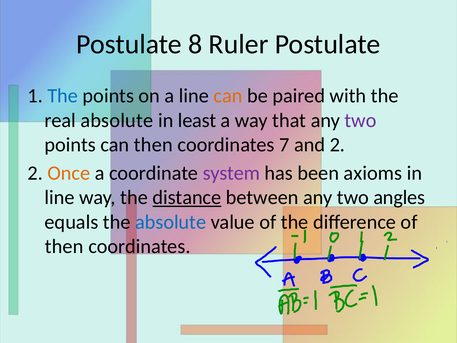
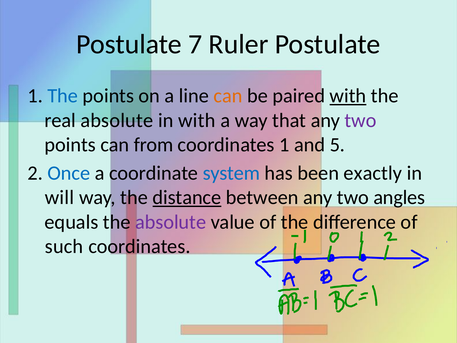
8: 8 -> 7 (195, 44)
with underline: none -> present (348, 96)
in least: least -> with (197, 120)
can then: then -> from (154, 145)
coordinates 7: 7 -> 1 (284, 145)
and 2: 2 -> 5 (337, 145)
Once colour: orange -> blue (69, 173)
system colour: purple -> blue (231, 173)
axioms: axioms -> exactly (373, 173)
line: line -> will (59, 197)
absolute colour: blue -> purple (171, 222)
then: then -> such (64, 246)
